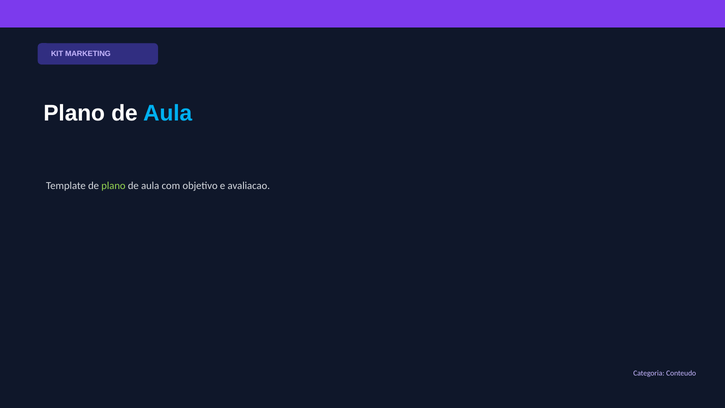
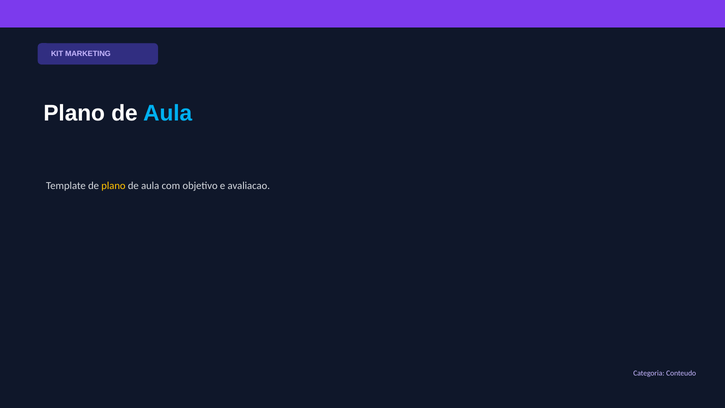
plano colour: light green -> yellow (113, 186)
